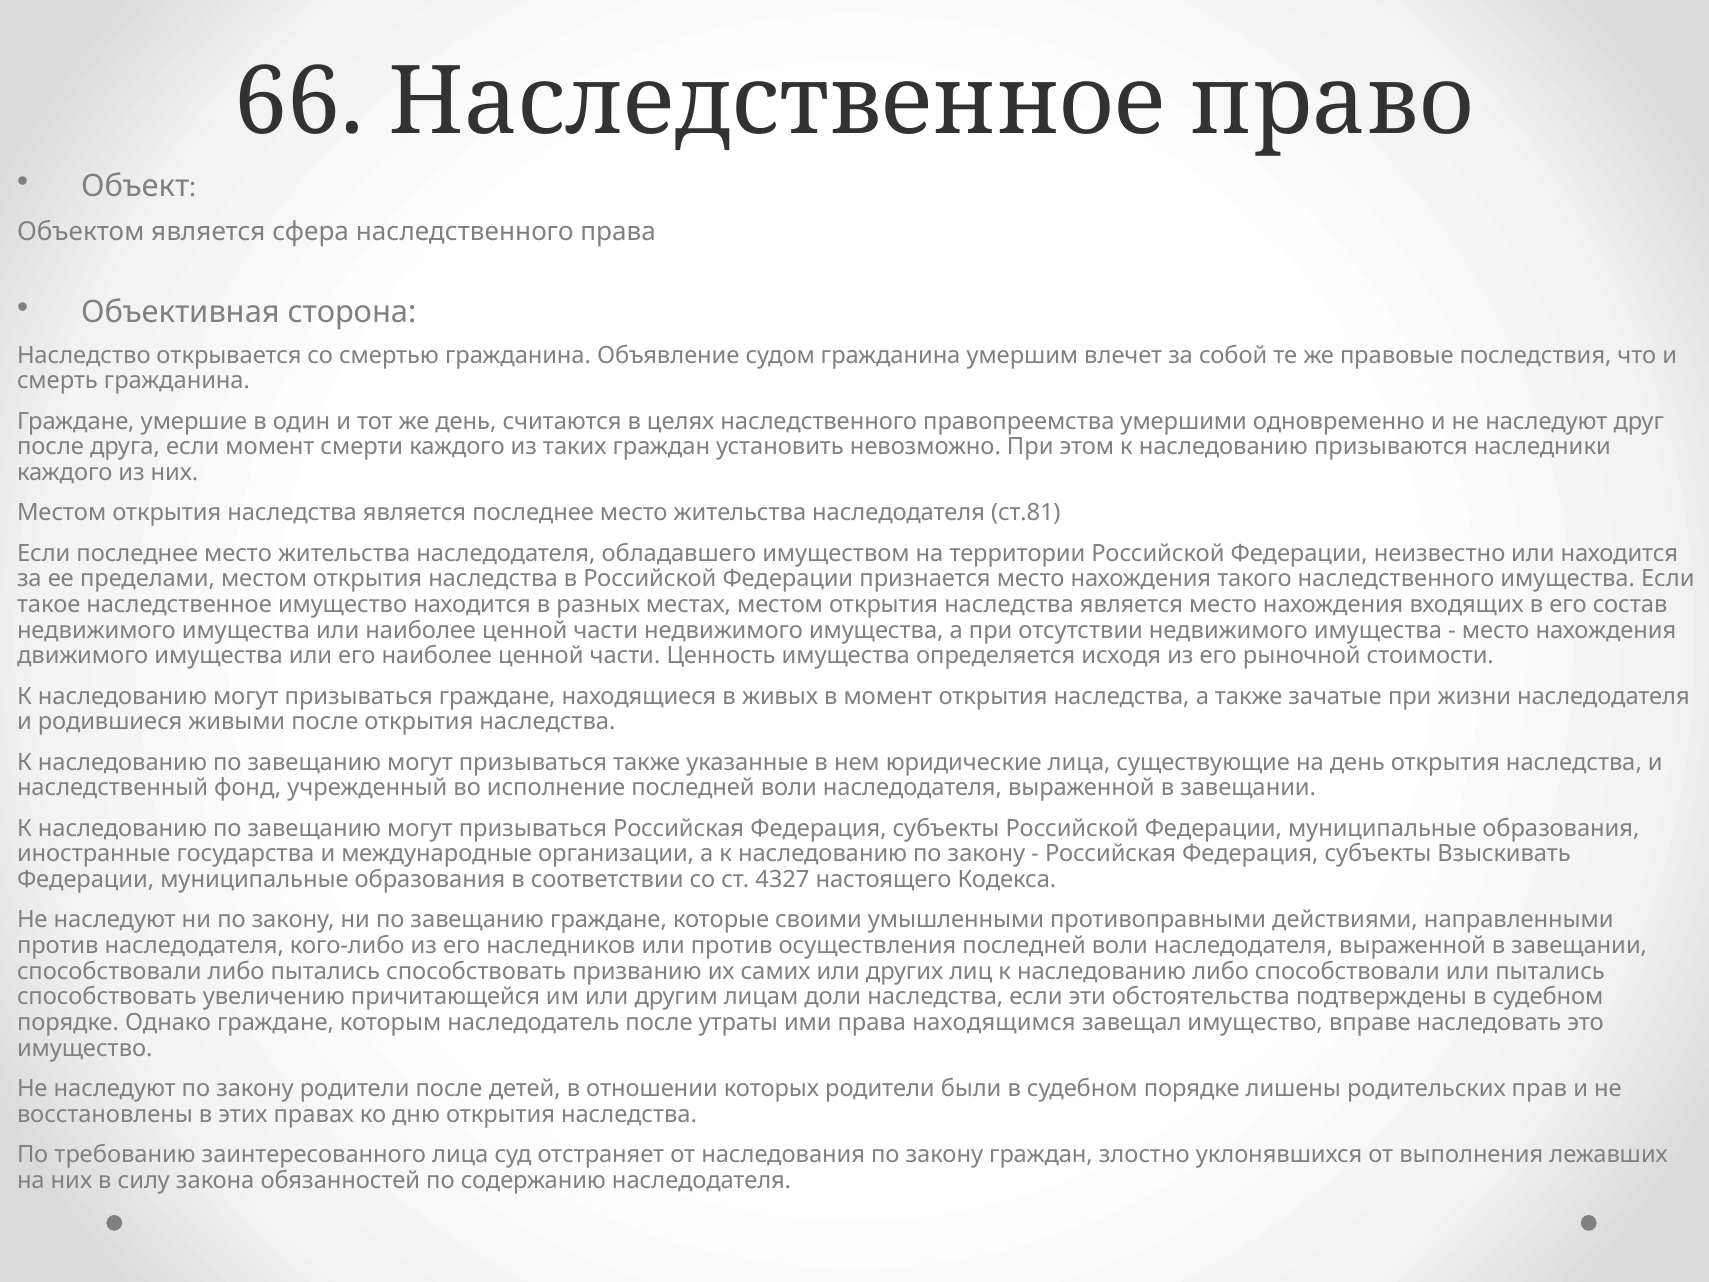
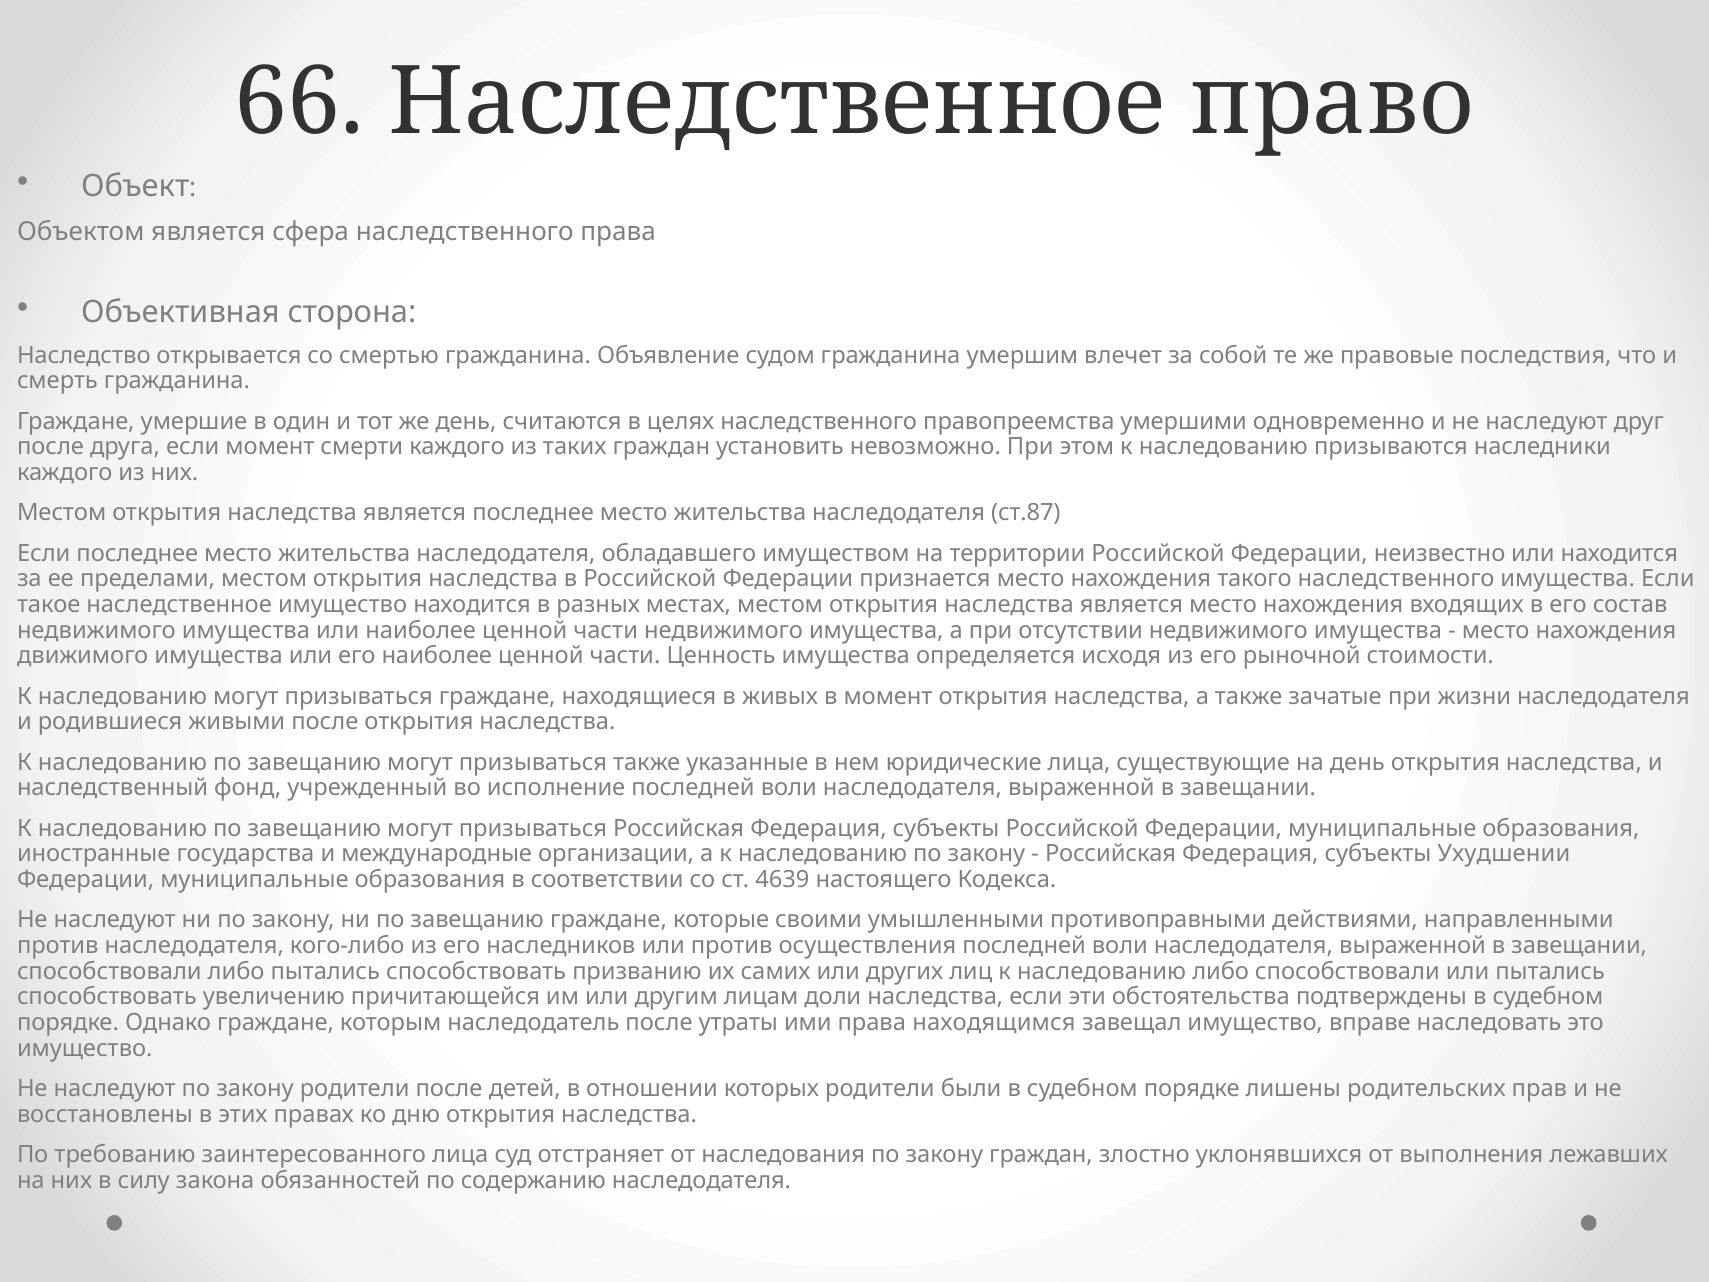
ст.81: ст.81 -> ст.87 (1026, 513)
Взыскивать: Взыскивать -> Ухудшении (1504, 854)
4327: 4327 -> 4639 (783, 879)
